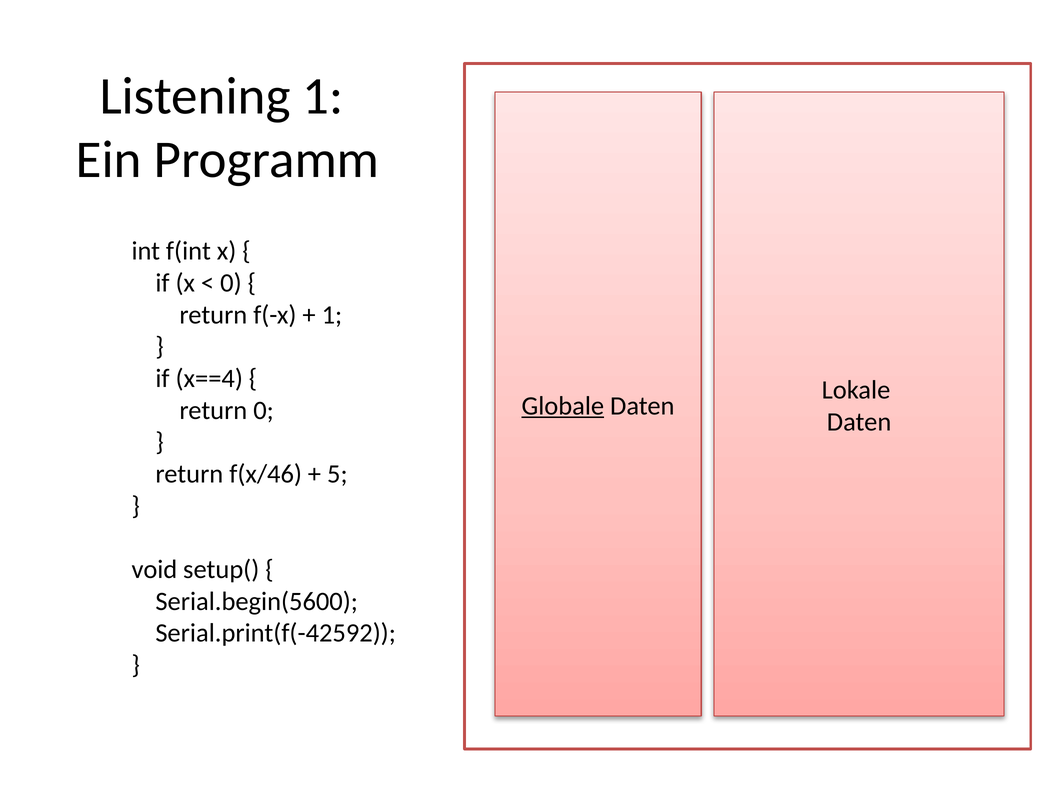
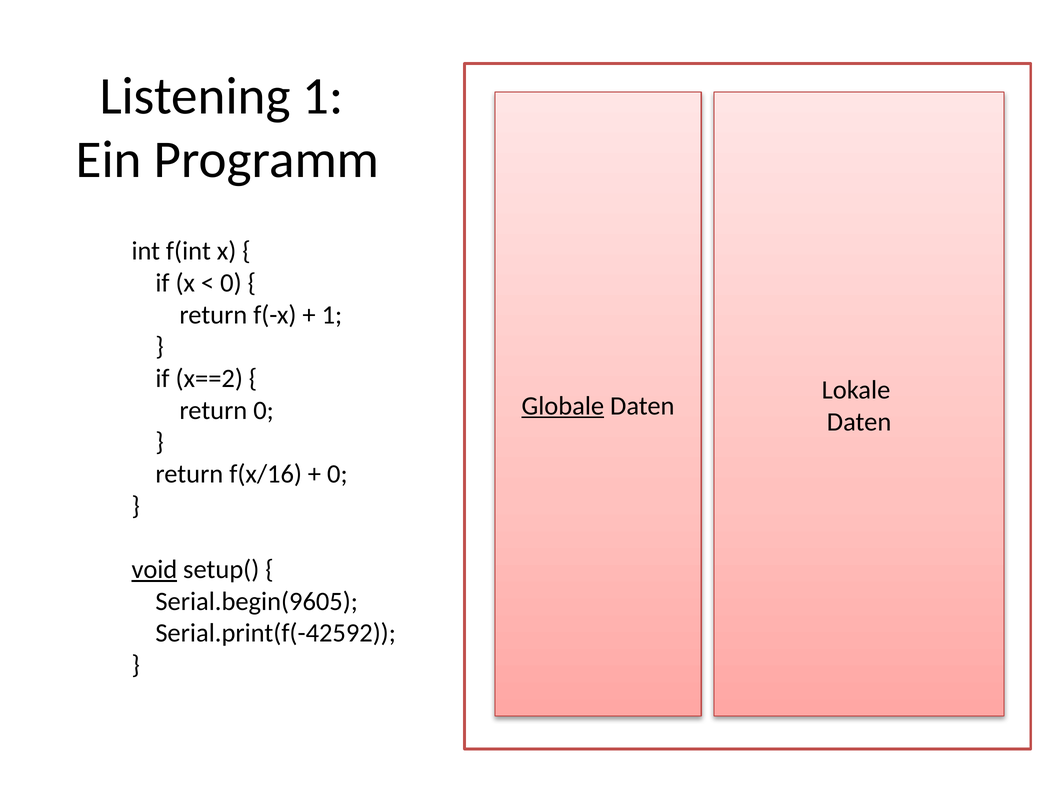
x==4: x==4 -> x==2 (209, 378)
f(x/46: f(x/46 -> f(x/16 (266, 474)
5: 5 -> 0 (337, 474)
void underline: none -> present (154, 569)
Serial.begin(5600: Serial.begin(5600 -> Serial.begin(9605 (257, 601)
